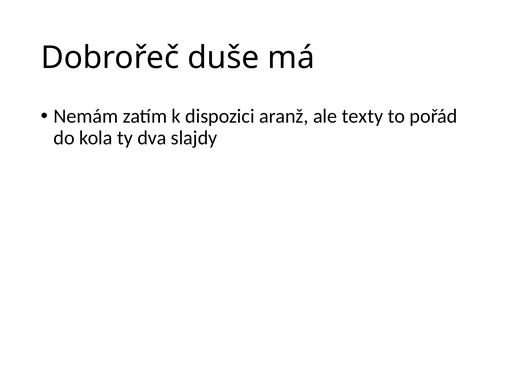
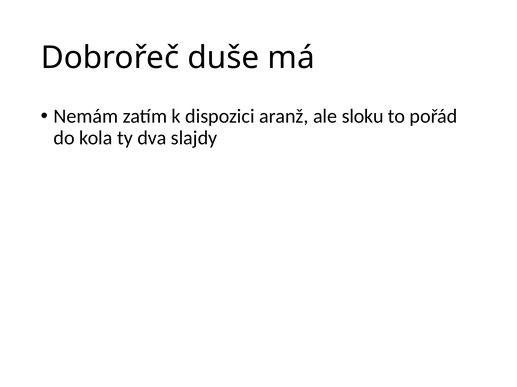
texty: texty -> sloku (363, 117)
